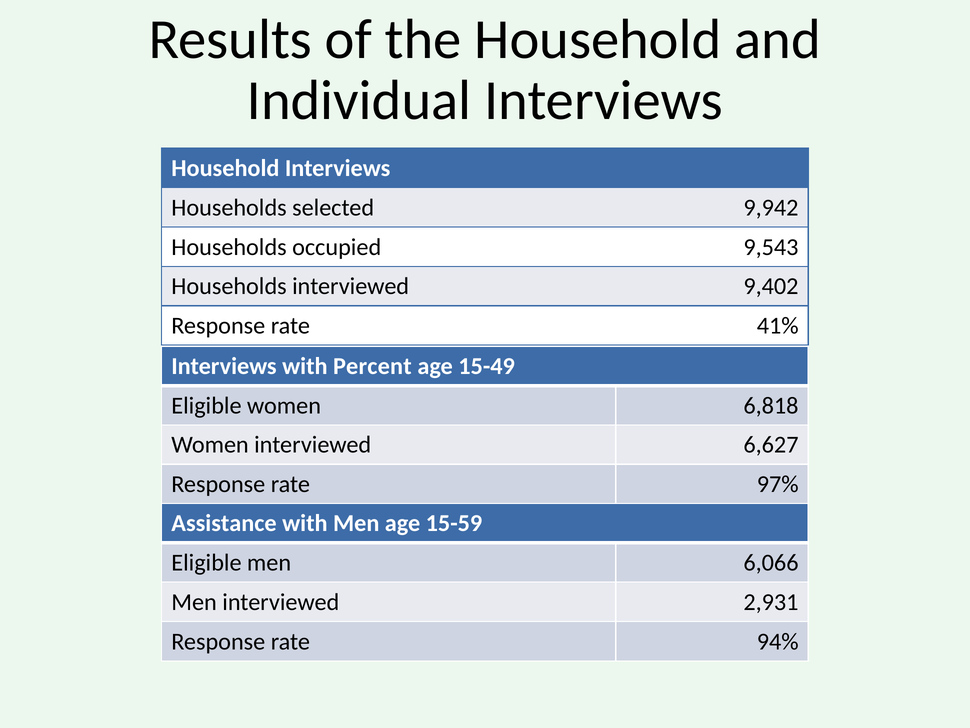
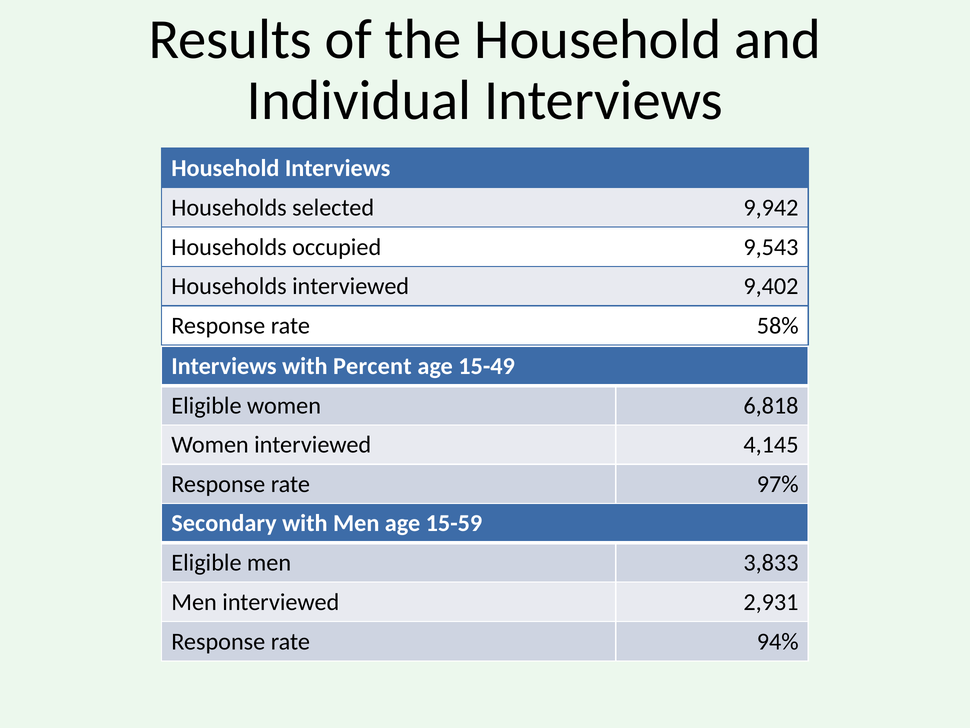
41%: 41% -> 58% (778, 326)
6,627: 6,627 -> 4,145 (771, 445)
Assistance: Assistance -> Secondary (224, 523)
6,066: 6,066 -> 3,833 (771, 562)
